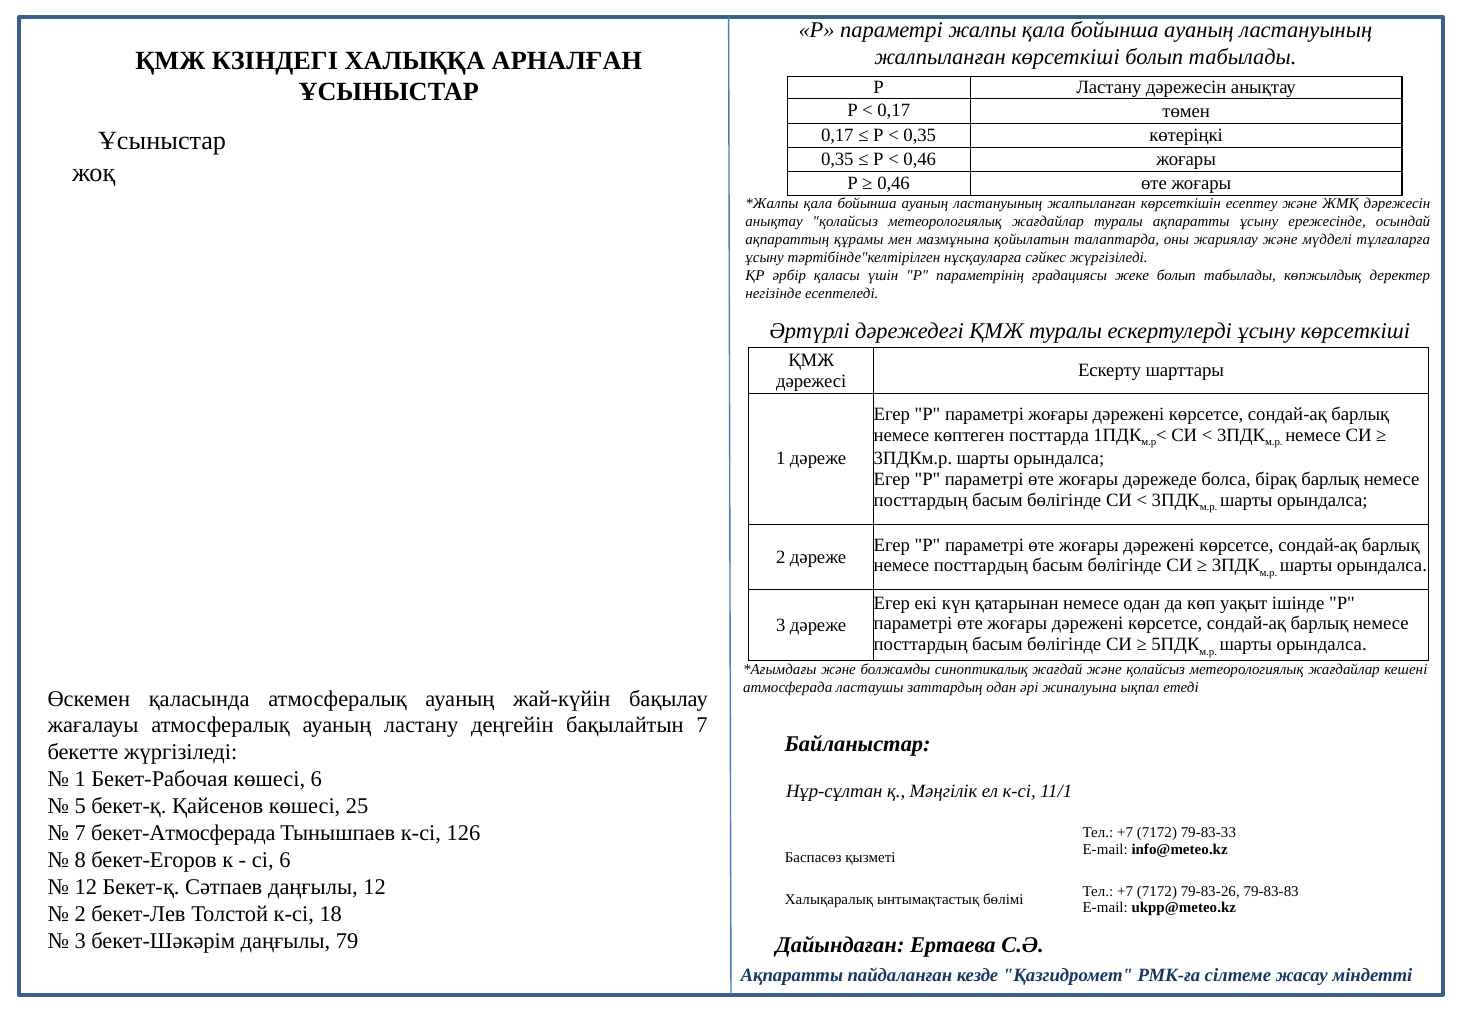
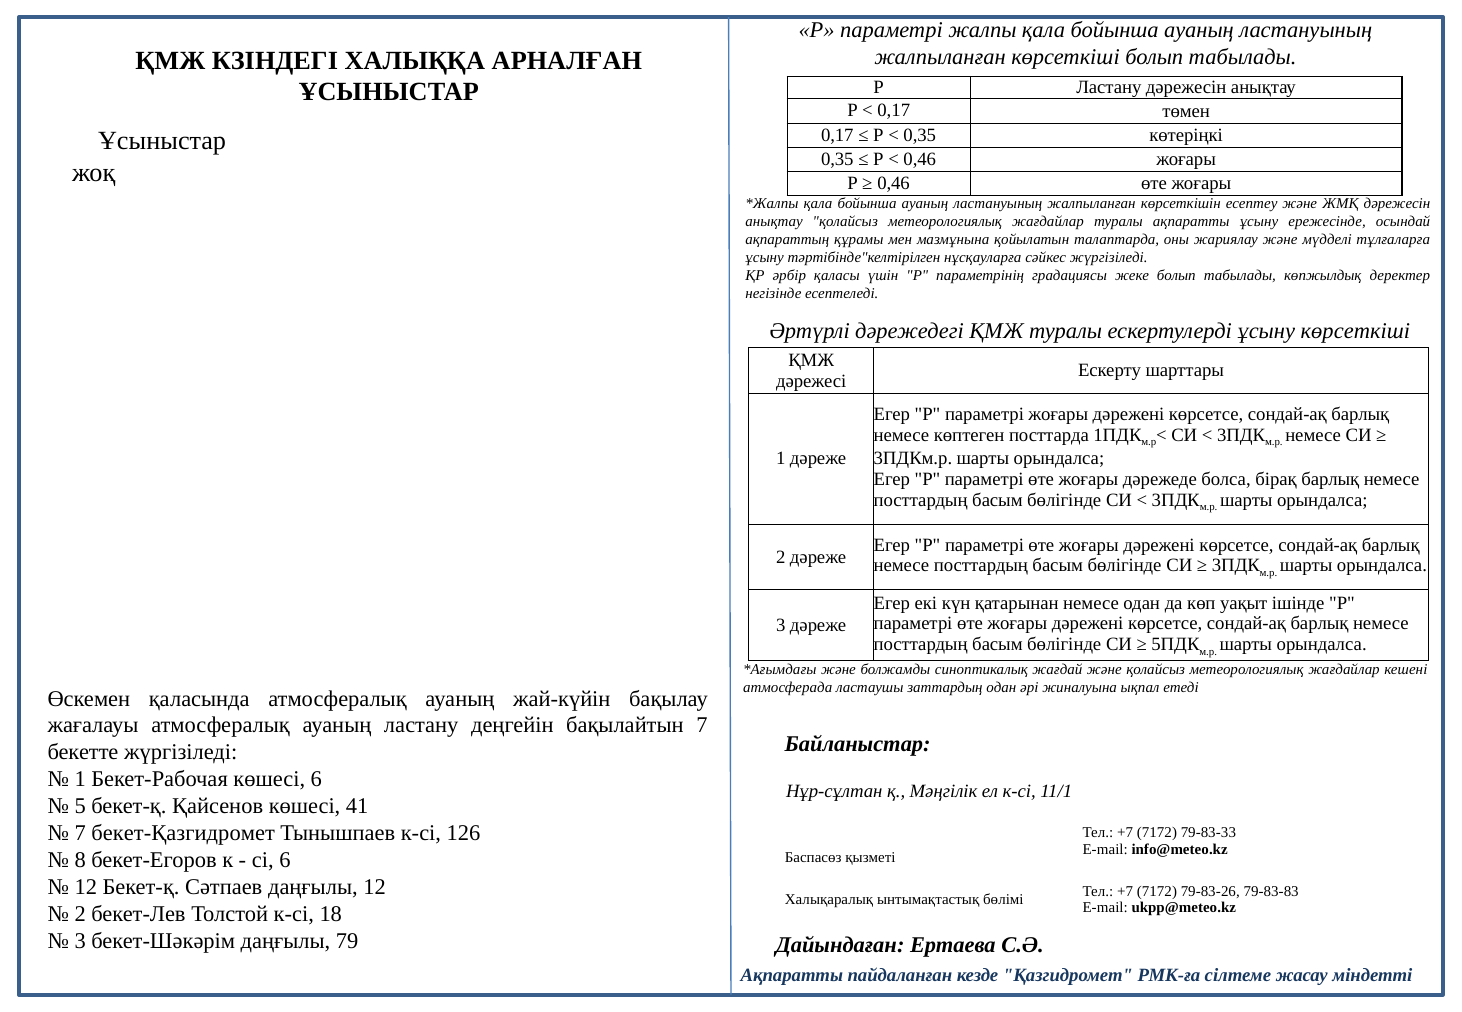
25: 25 -> 41 (357, 807)
бекет-Атмосферада: бекет-Атмосферада -> бекет-Қазгидромет (183, 834)
